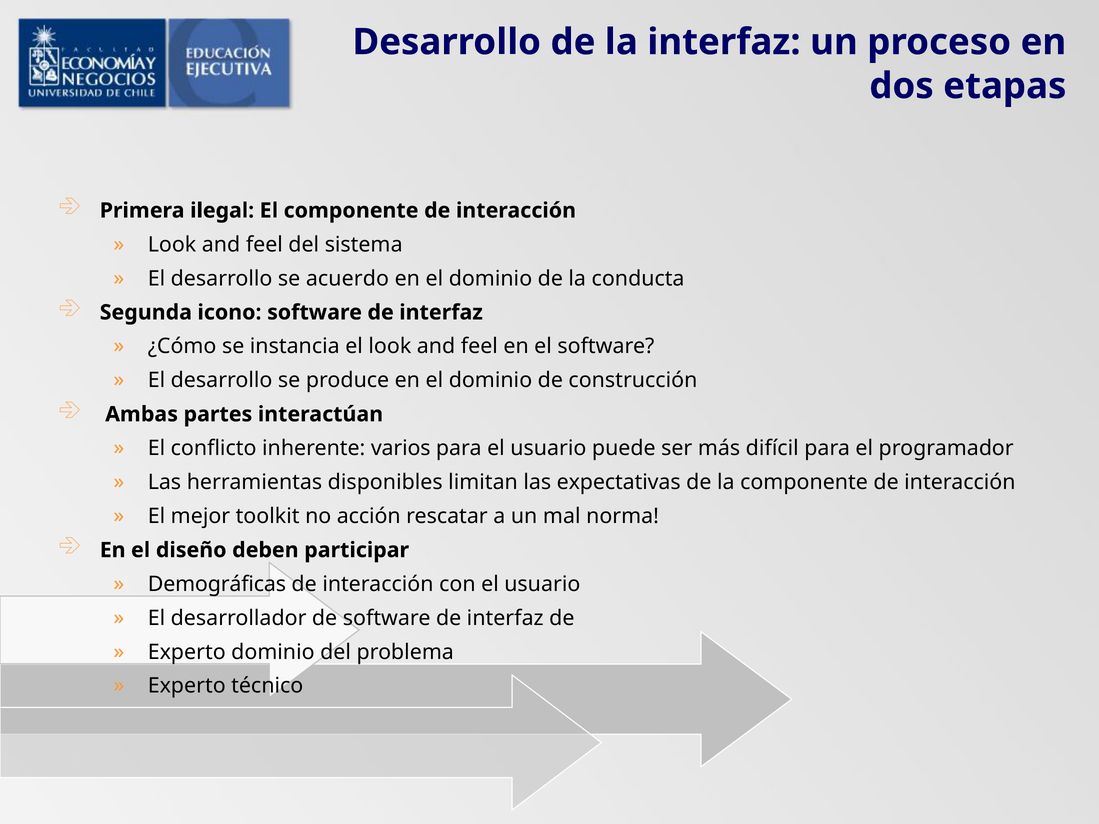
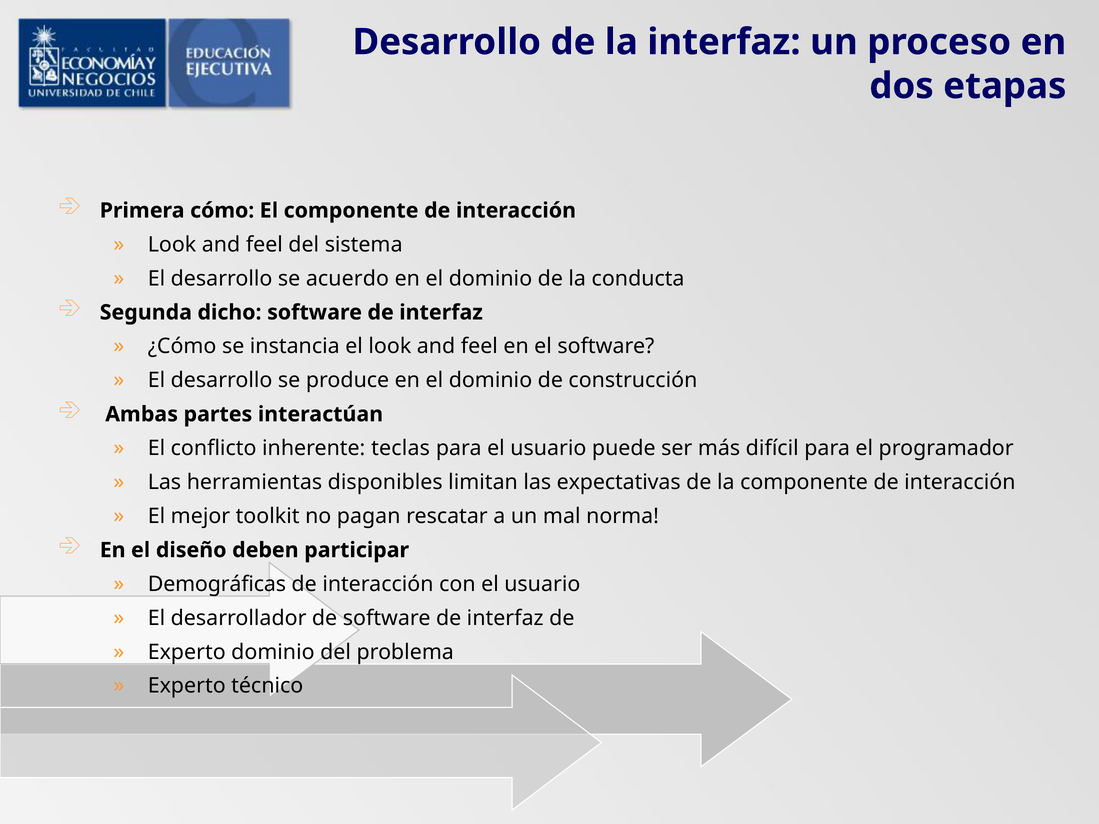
ilegal: ilegal -> cómo (222, 211)
icono: icono -> dicho (229, 313)
varios: varios -> teclas (401, 448)
acción: acción -> pagan (369, 516)
